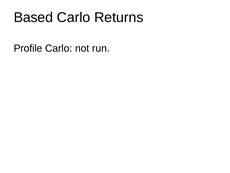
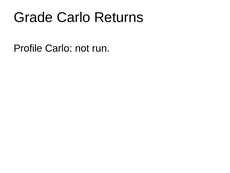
Based: Based -> Grade (33, 17)
